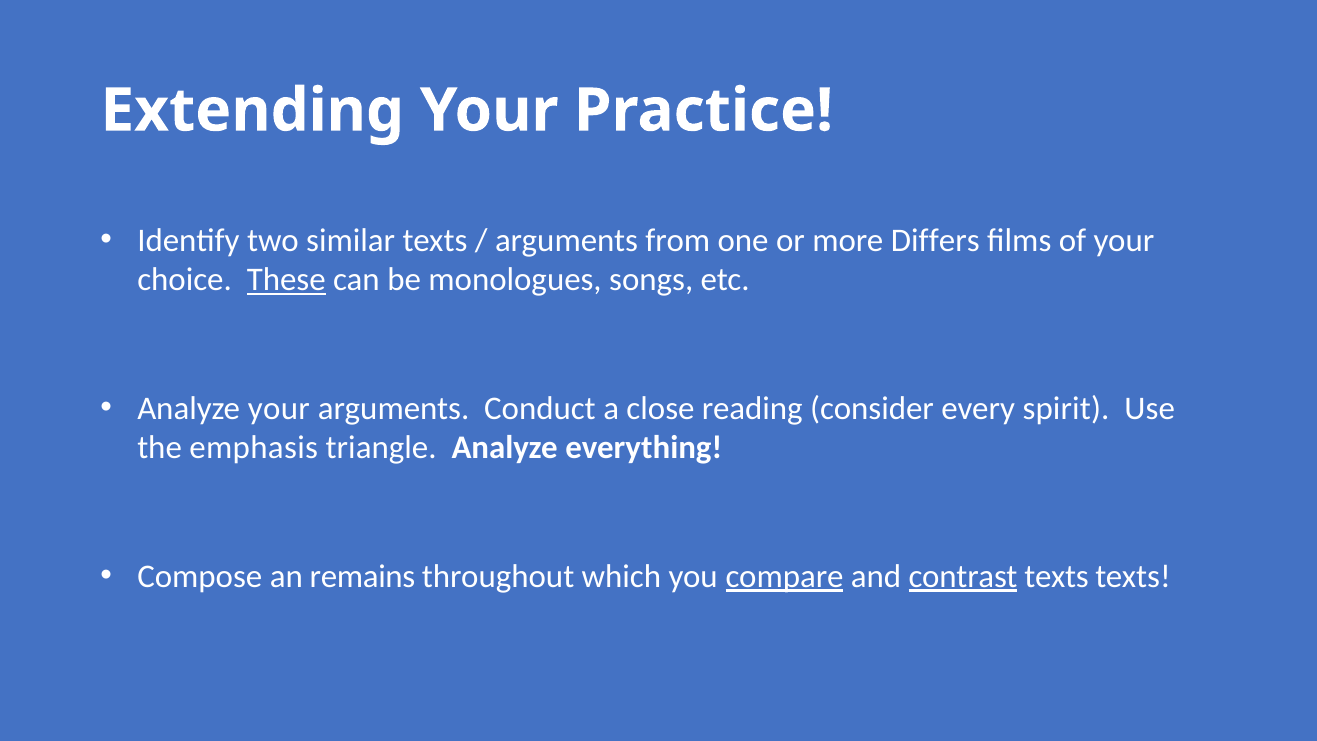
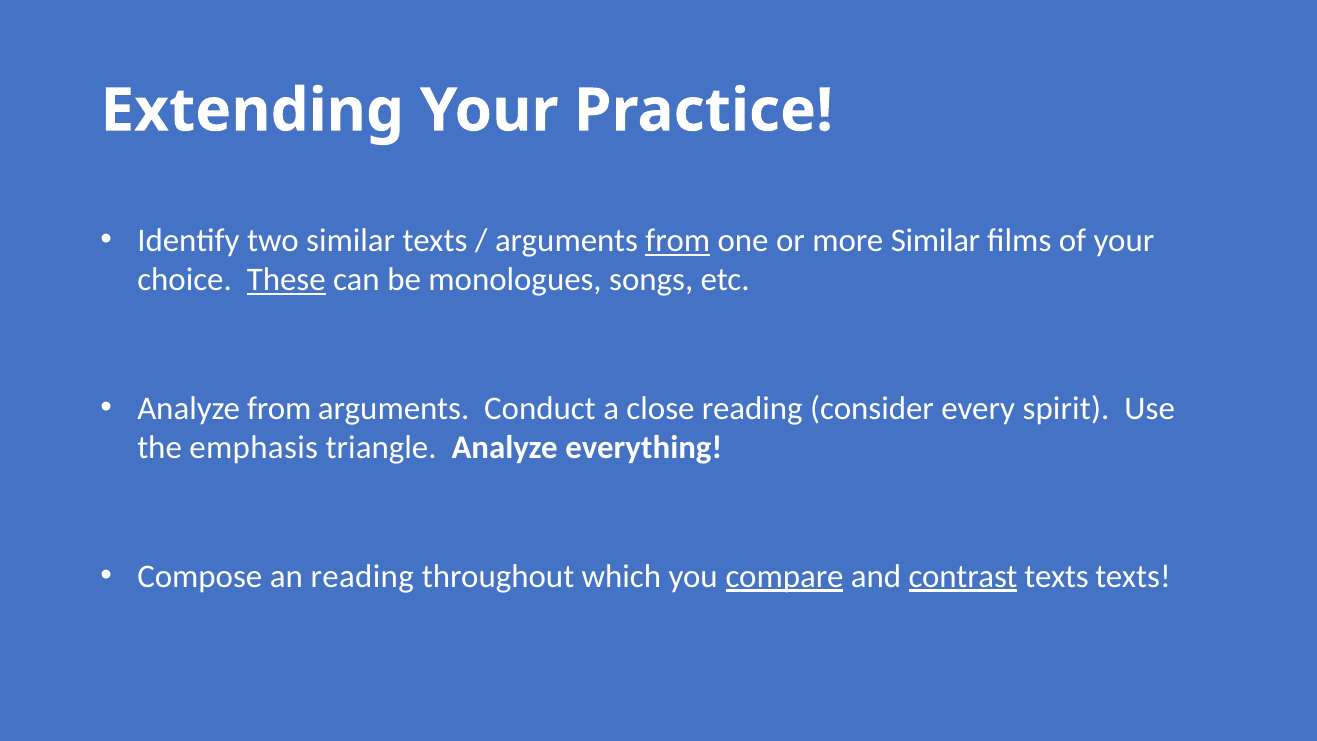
from underline: none -> present (678, 240)
more Differs: Differs -> Similar (935, 240)
Analyze your: your -> from (279, 408)
an remains: remains -> reading (362, 576)
